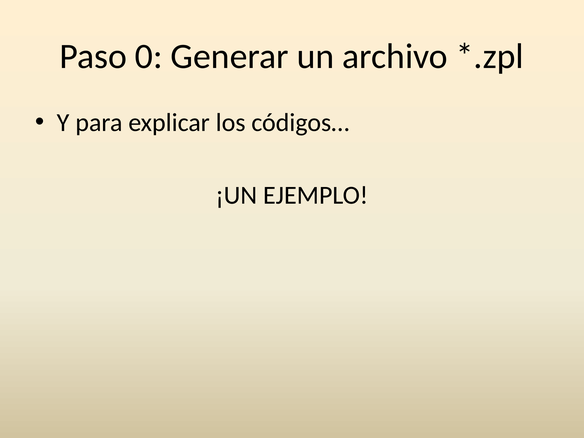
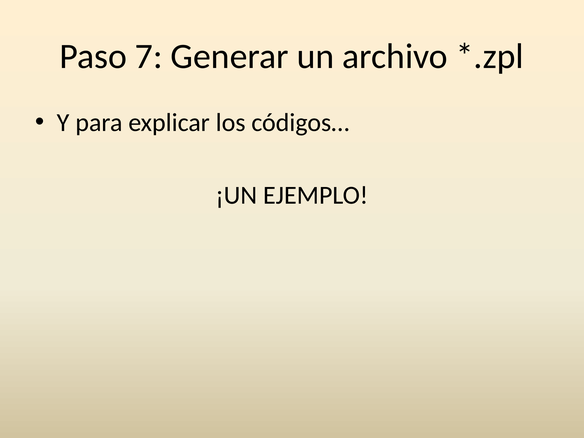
0: 0 -> 7 (149, 57)
